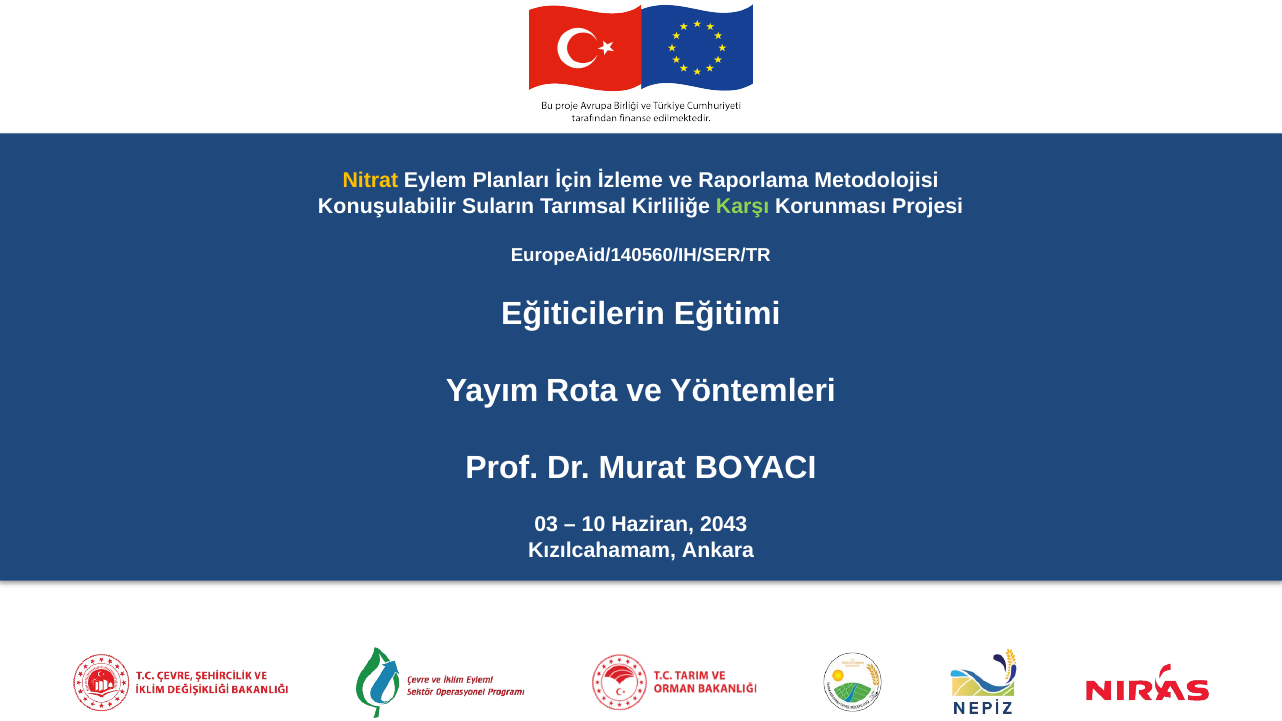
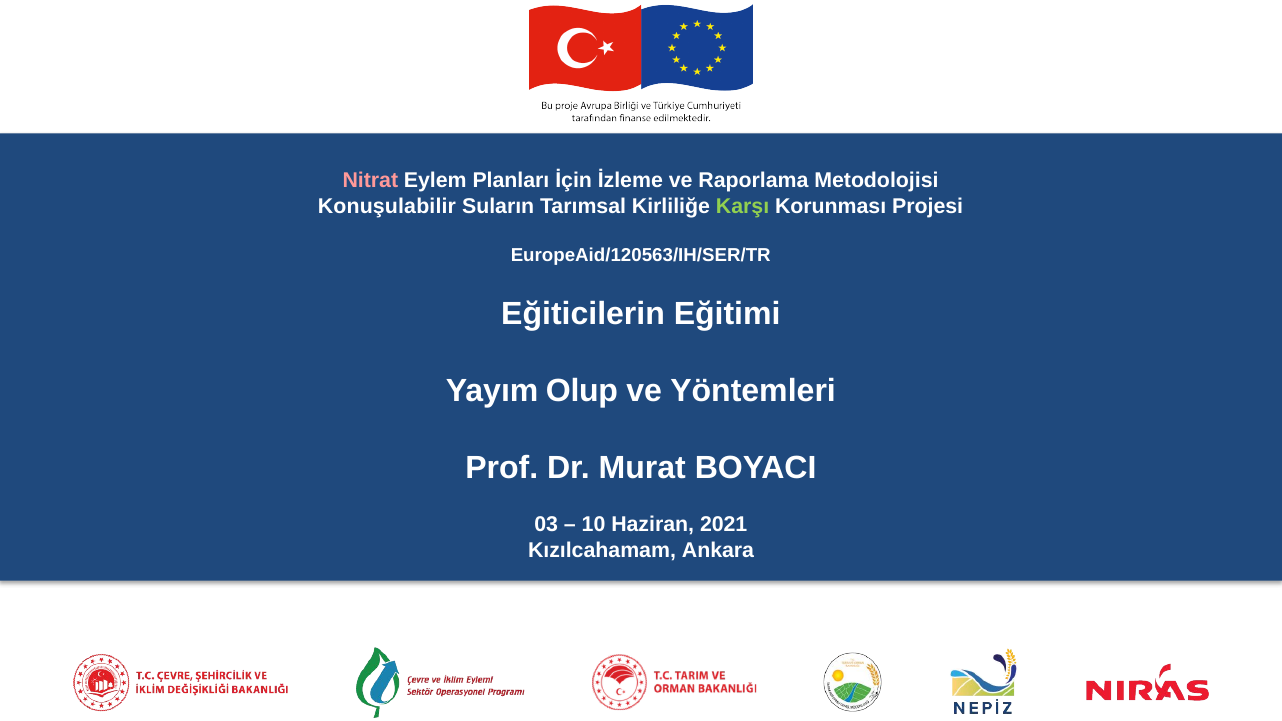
Nitrat colour: yellow -> pink (370, 181)
EuropeAid/140560/IH/SER/TR: EuropeAid/140560/IH/SER/TR -> EuropeAid/120563/IH/SER/TR (641, 256)
Rota: Rota -> Olup (582, 391)
2043: 2043 -> 2021 (724, 525)
